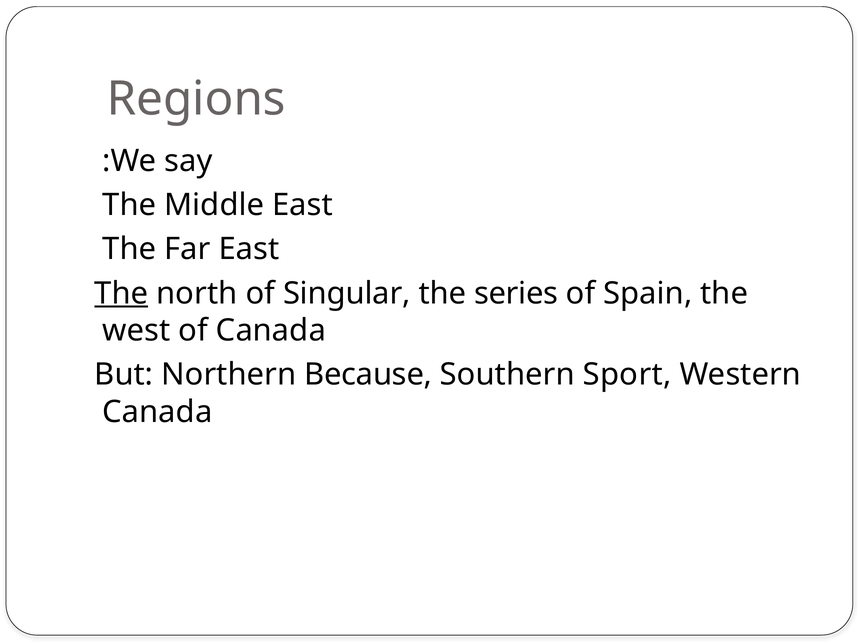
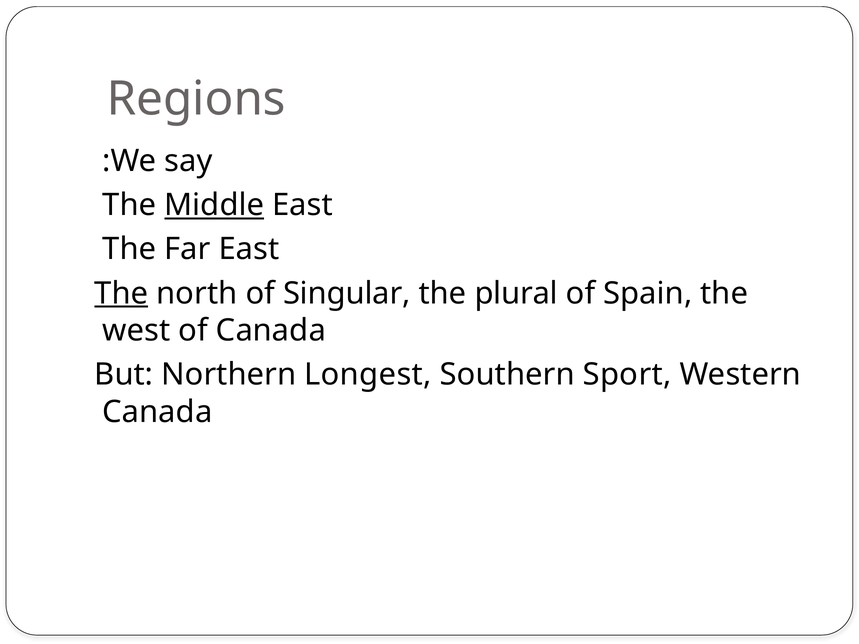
Middle underline: none -> present (214, 205)
series: series -> plural (516, 293)
Because: Because -> Longest (368, 375)
